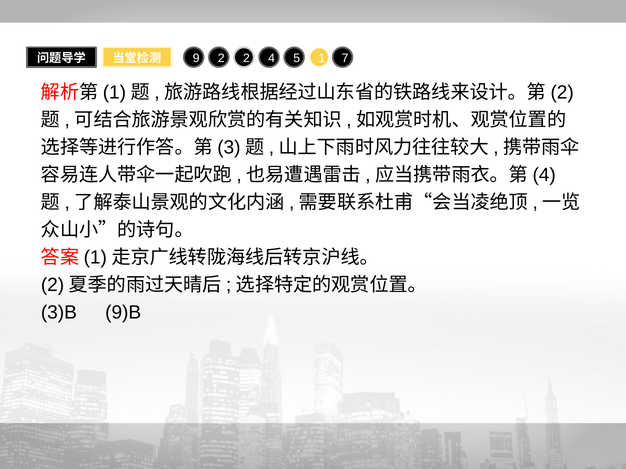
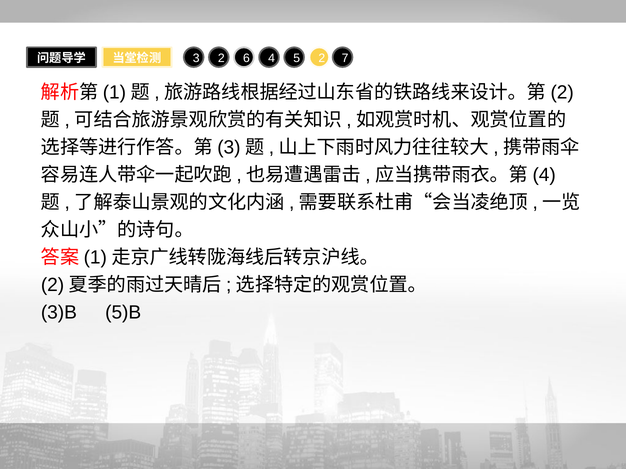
9: 9 -> 3 (196, 58)
2 2: 2 -> 6 (246, 58)
5 1: 1 -> 2 (322, 58)
9)B: 9)B -> 5)B (123, 313)
